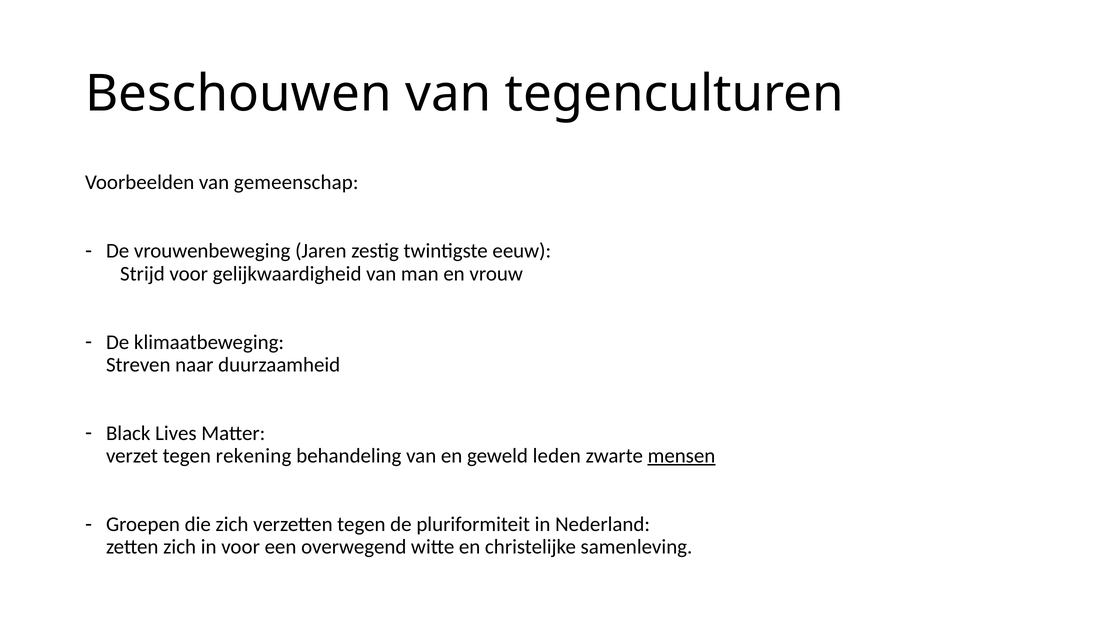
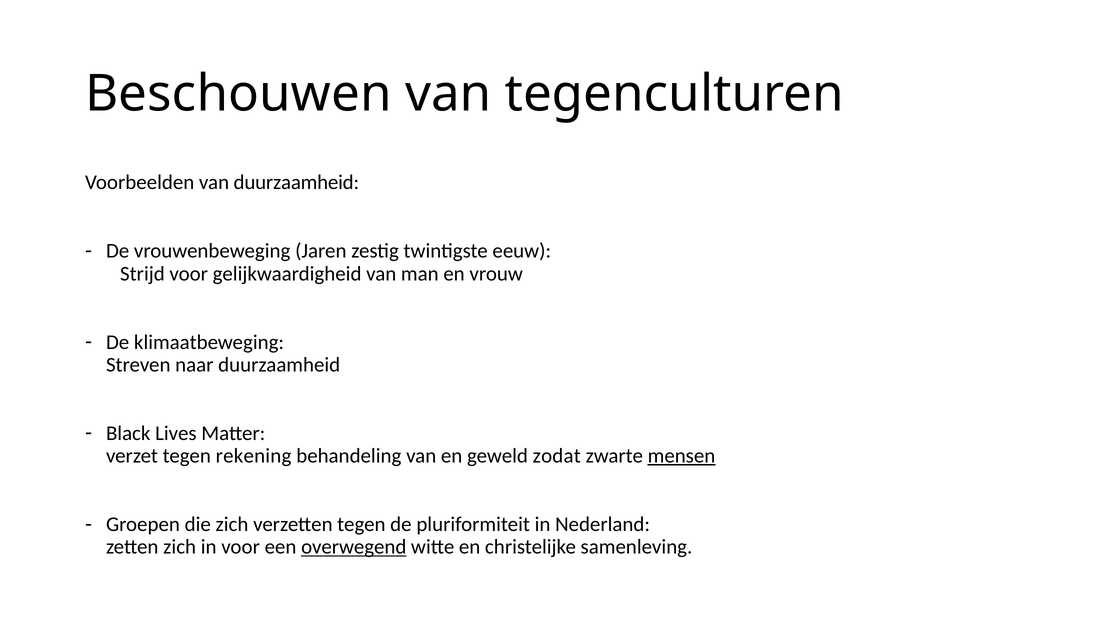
van gemeenschap: gemeenschap -> duurzaamheid (296, 182)
leden: leden -> zodat (557, 456)
overwegend underline: none -> present (354, 547)
